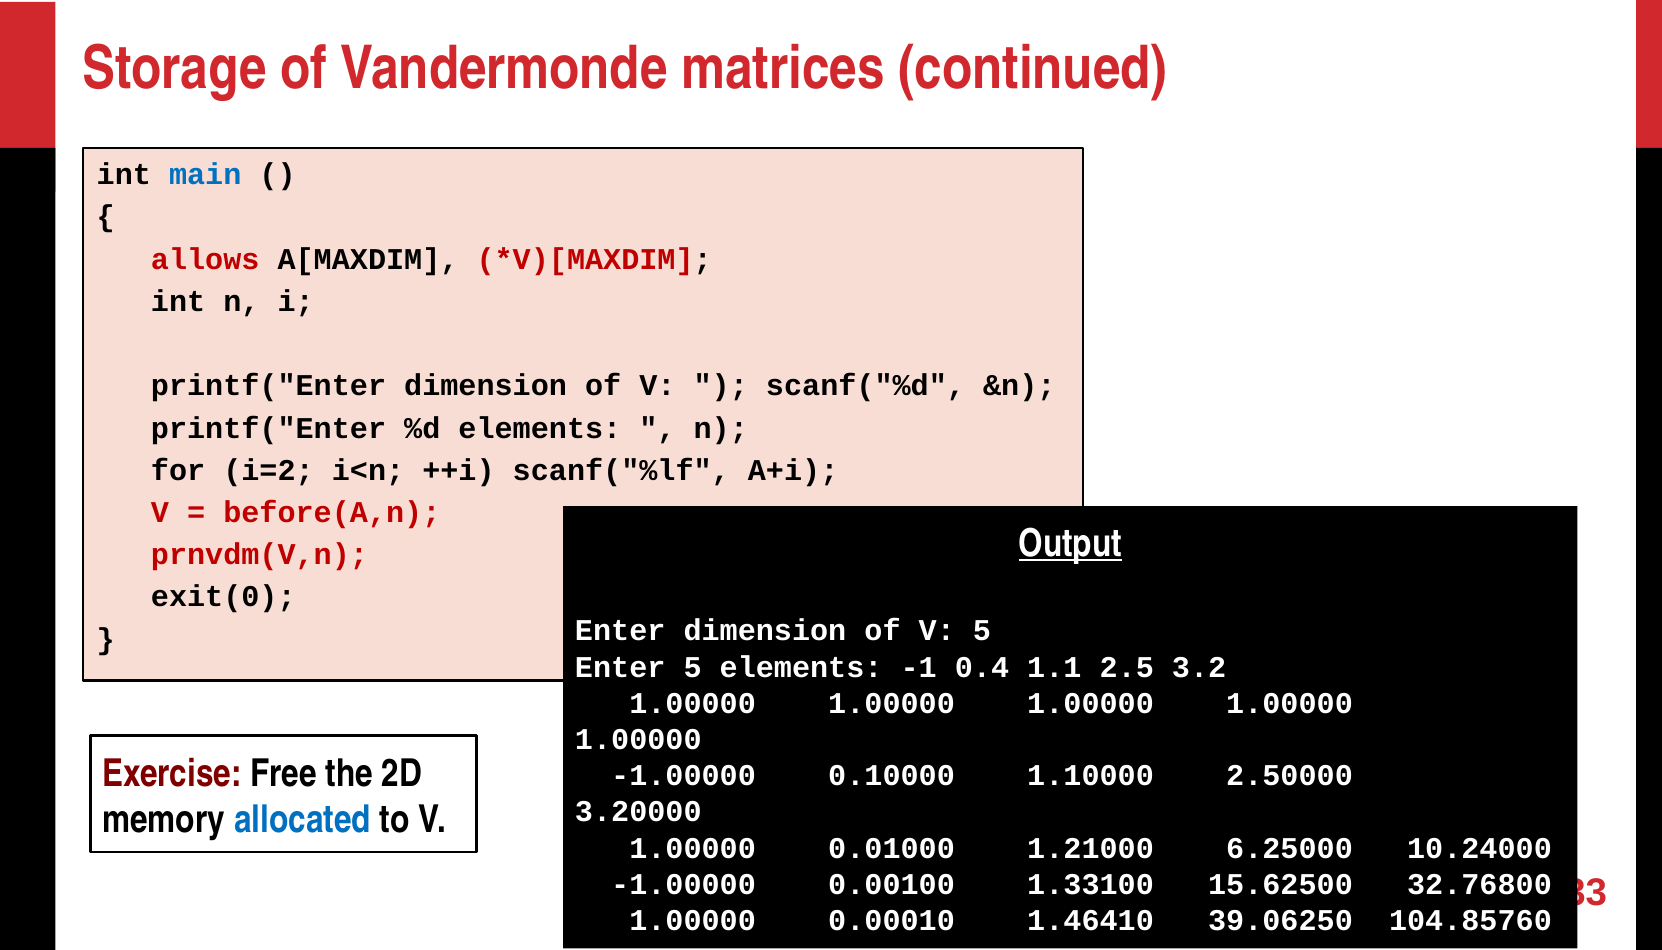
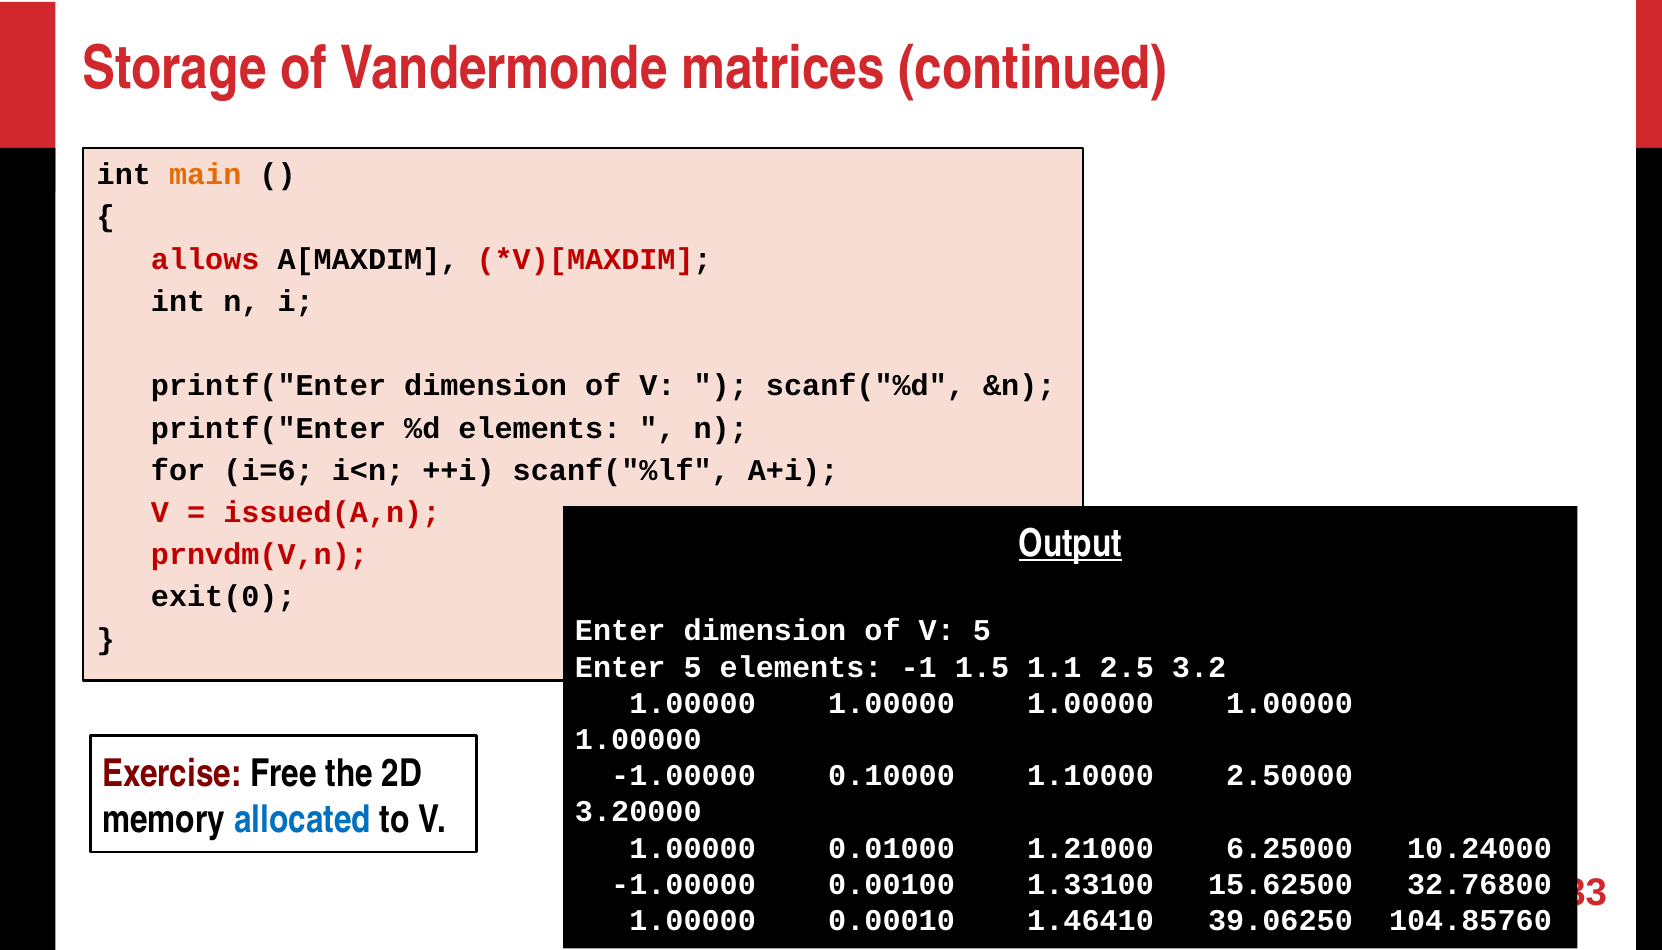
main colour: blue -> orange (205, 175)
i=2: i=2 -> i=6 (269, 470)
before(A,n: before(A,n -> issued(A,n (332, 512)
0.4: 0.4 -> 1.5 (982, 667)
